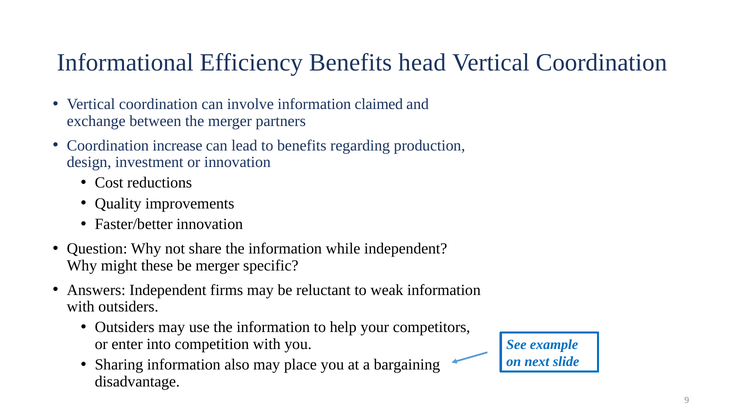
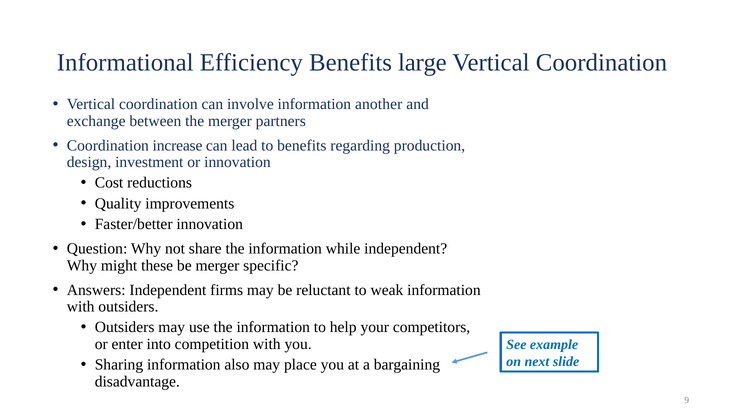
head: head -> large (422, 63)
claimed: claimed -> another (379, 104)
